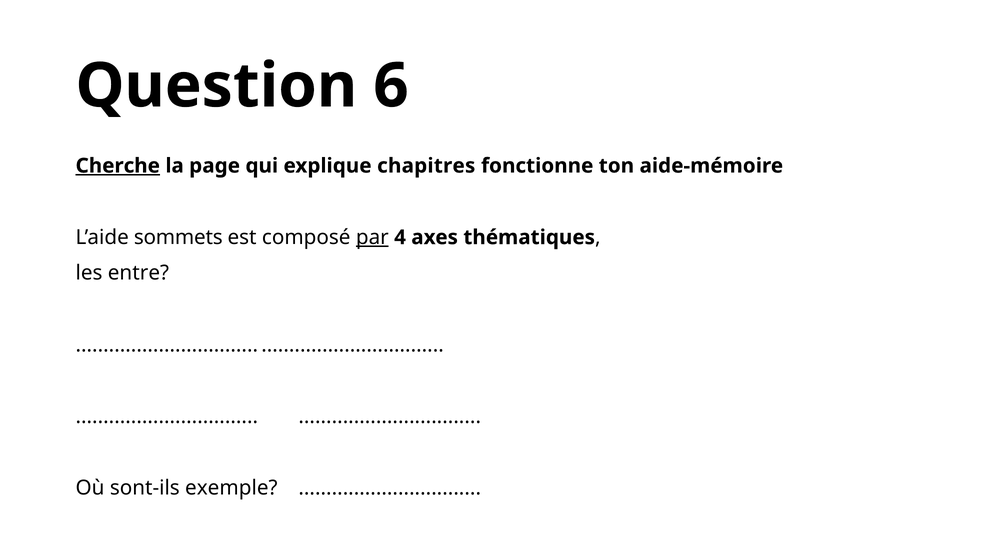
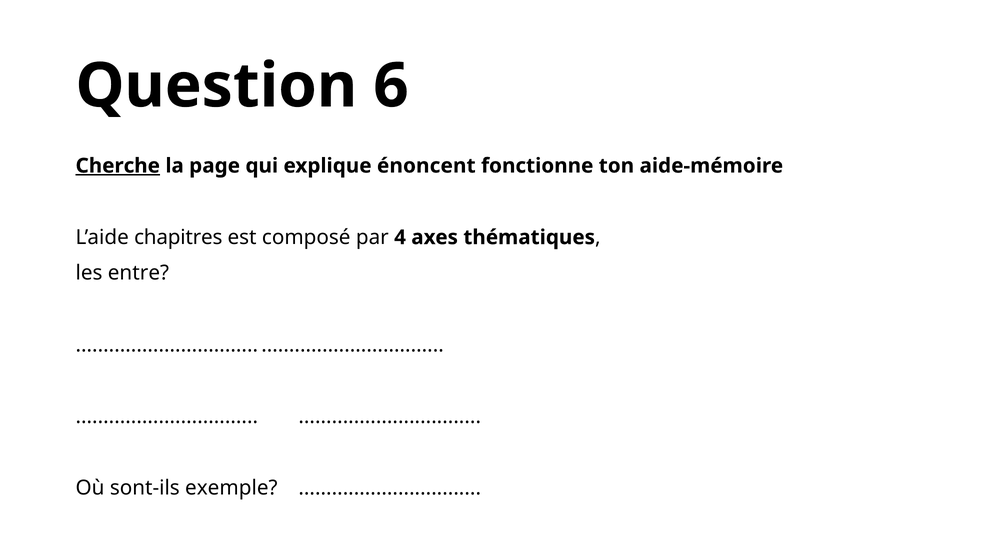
chapitres: chapitres -> énoncent (426, 166)
sommets: sommets -> chapitres (178, 237)
par underline: present -> none (372, 237)
